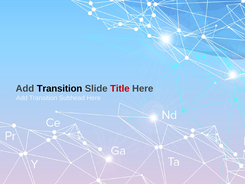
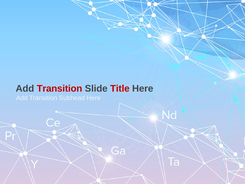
Transition colour: black -> red (59, 88)
